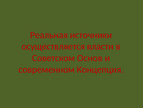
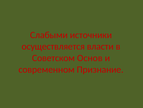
Реальная: Реальная -> Слабыми (49, 35)
Концепция: Концепция -> Признание (100, 69)
